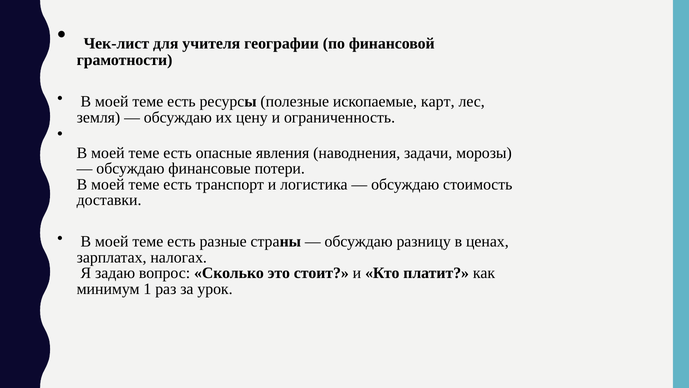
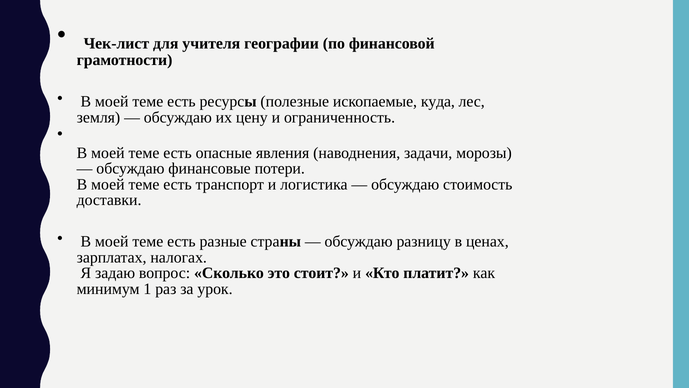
карт: карт -> куда (438, 101)
